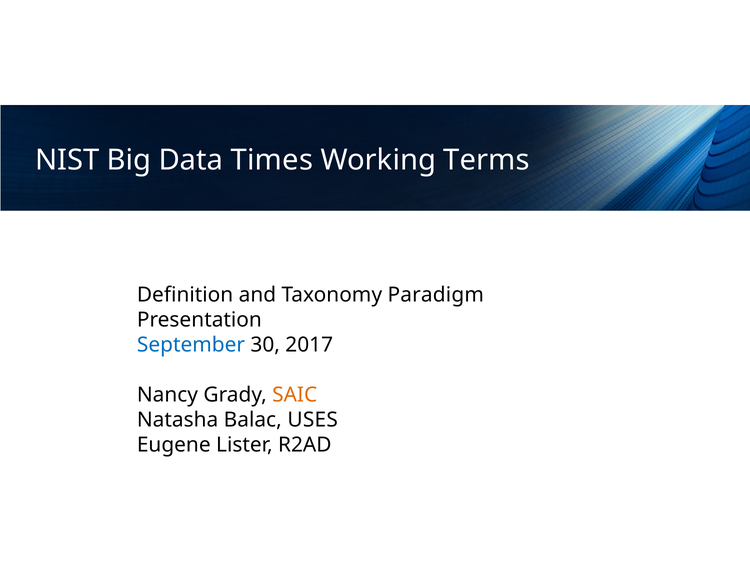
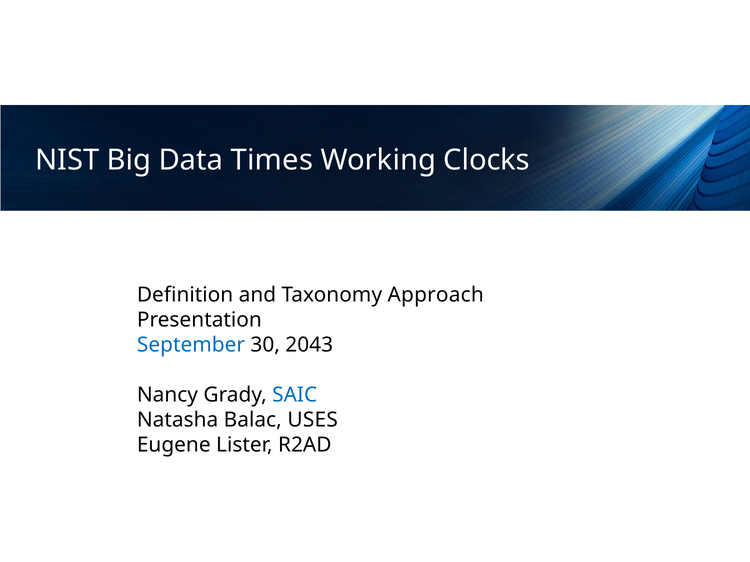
Terms: Terms -> Clocks (487, 160)
Paradigm: Paradigm -> Approach (436, 295)
2017: 2017 -> 2043 (309, 345)
SAIC colour: orange -> blue (295, 395)
